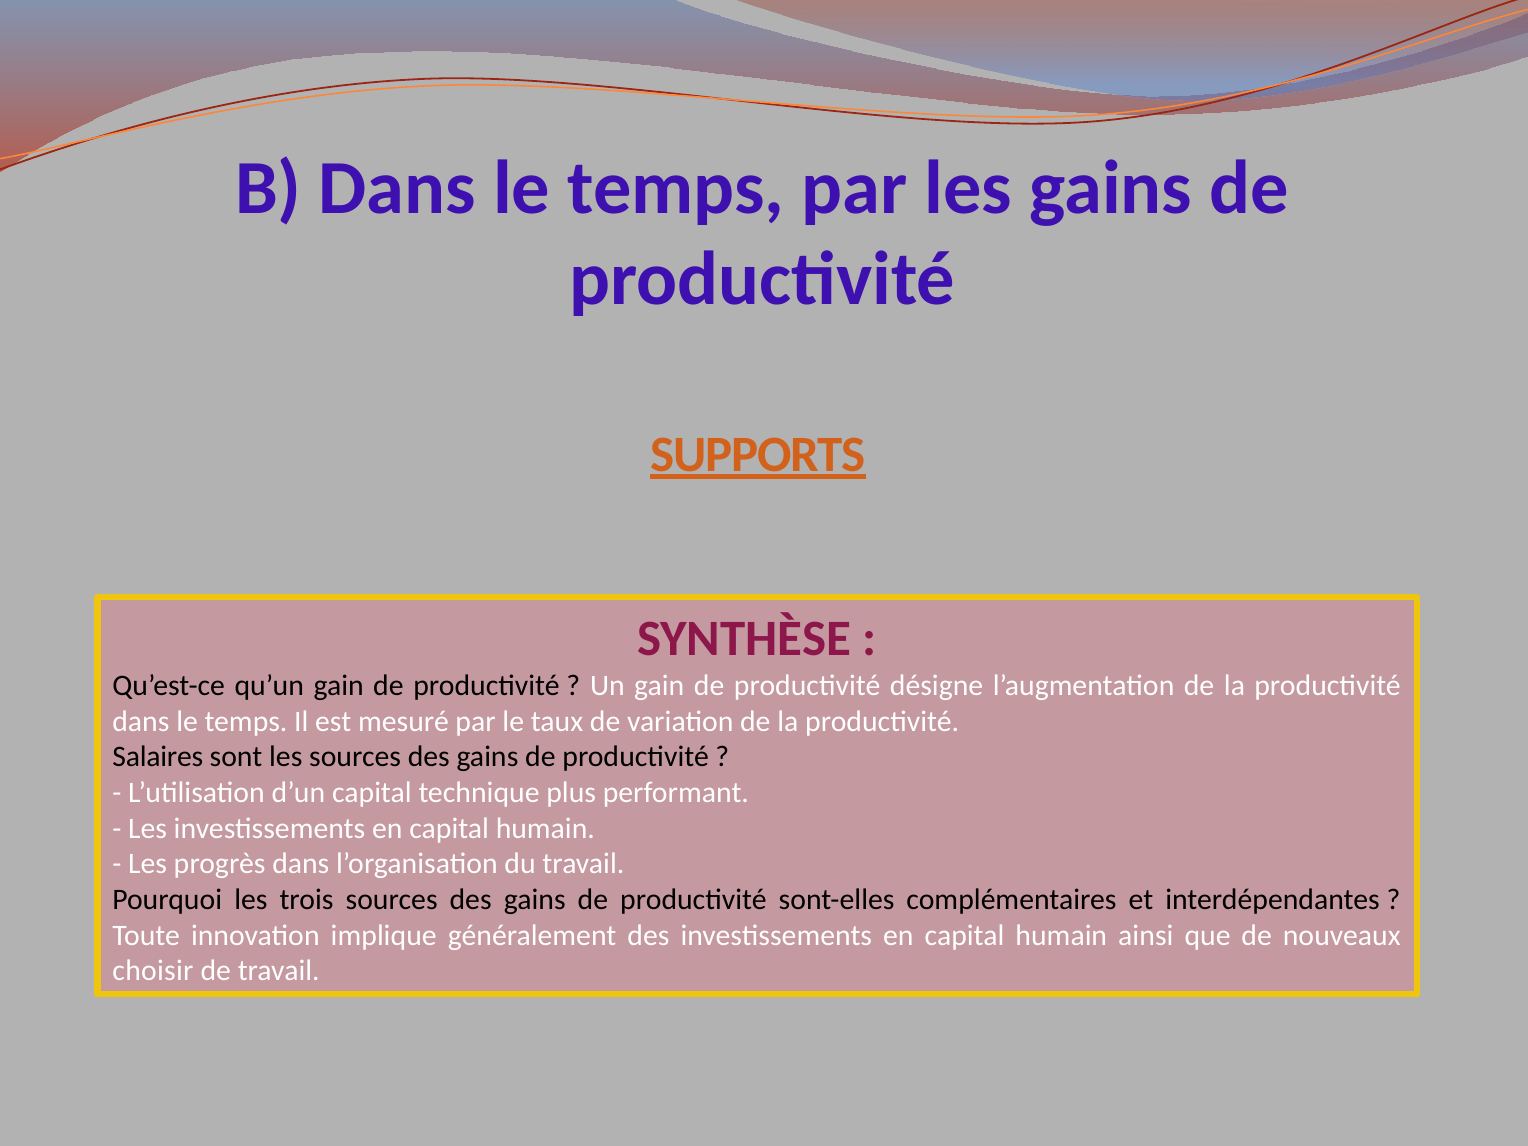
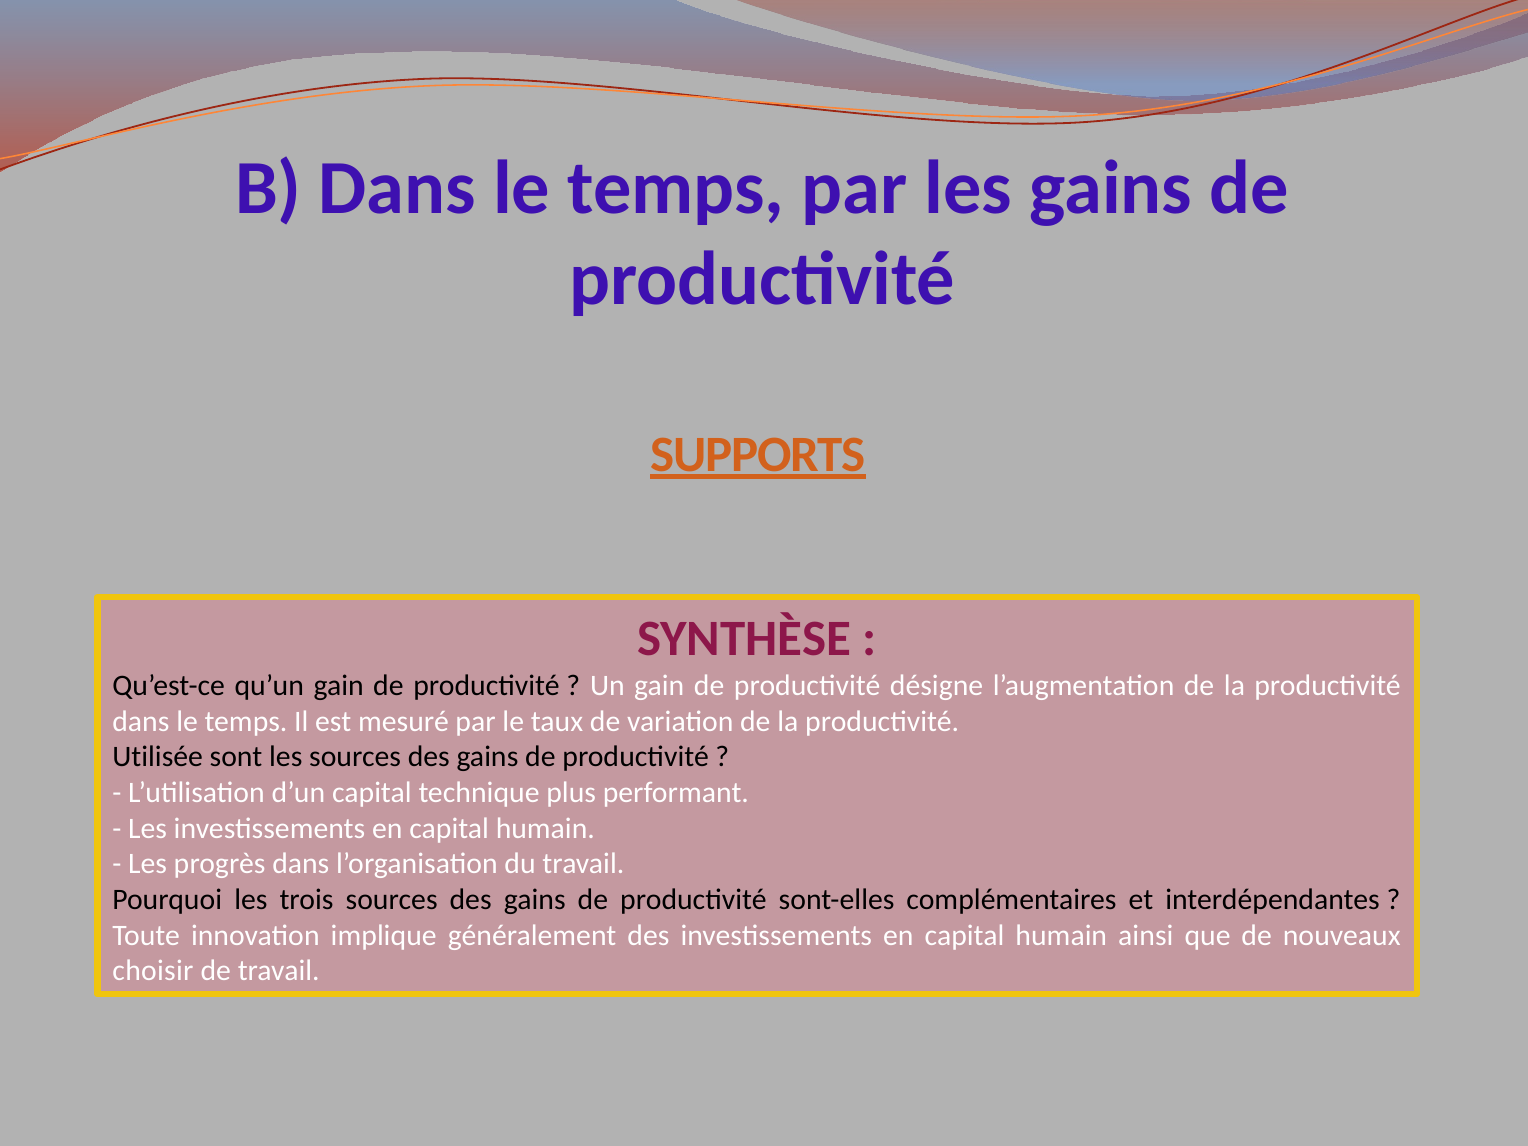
Salaires: Salaires -> Utilisée (158, 757)
